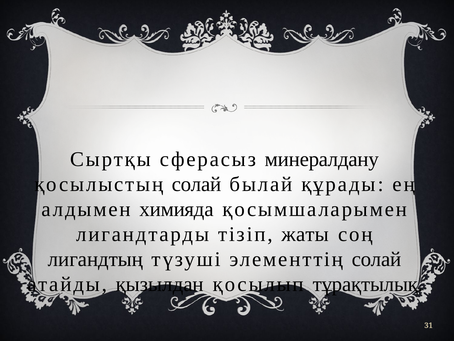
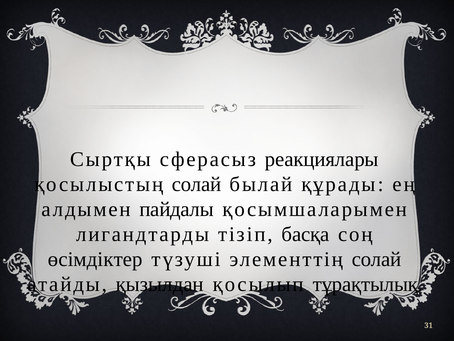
минералдану: минералдану -> реакциялары (322, 159)
химияда: химияда -> пайдалы (177, 209)
жаты: жаты -> басқа (305, 234)
лигандтың: лигандтың -> өсімдіктер (95, 259)
